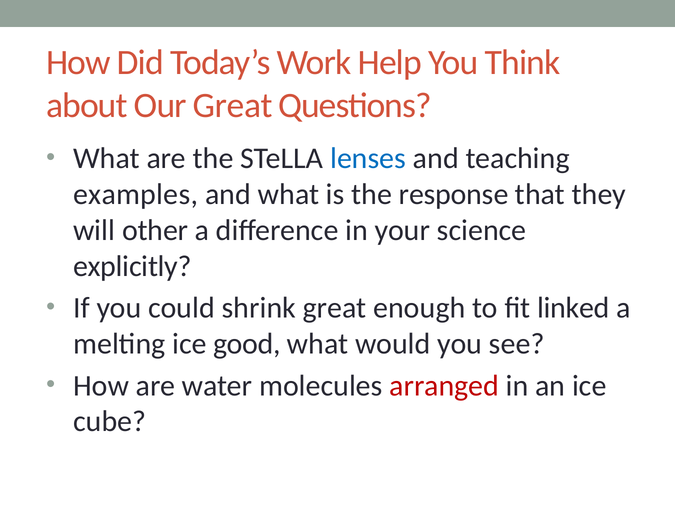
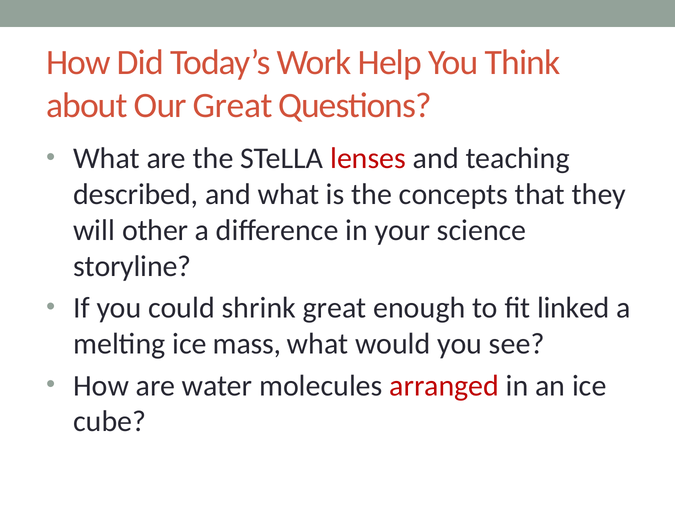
lenses colour: blue -> red (368, 158)
examples: examples -> described (136, 194)
response: response -> concepts (454, 194)
explicitly: explicitly -> storyline (132, 267)
good: good -> mass (247, 344)
